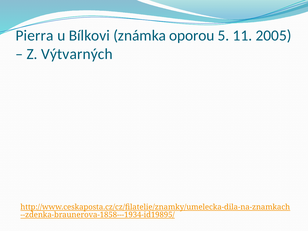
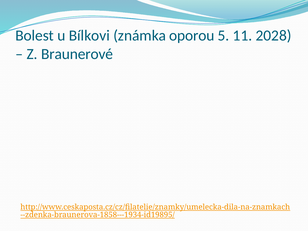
Pierra: Pierra -> Bolest (35, 36)
2005: 2005 -> 2028 (274, 36)
Výtvarných: Výtvarných -> Braunerové (77, 54)
